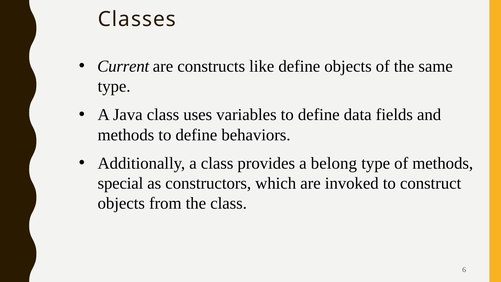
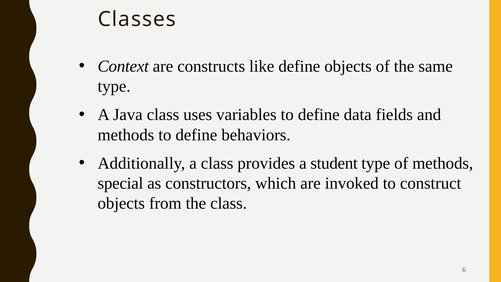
Current: Current -> Context (123, 66)
belong: belong -> student (334, 163)
